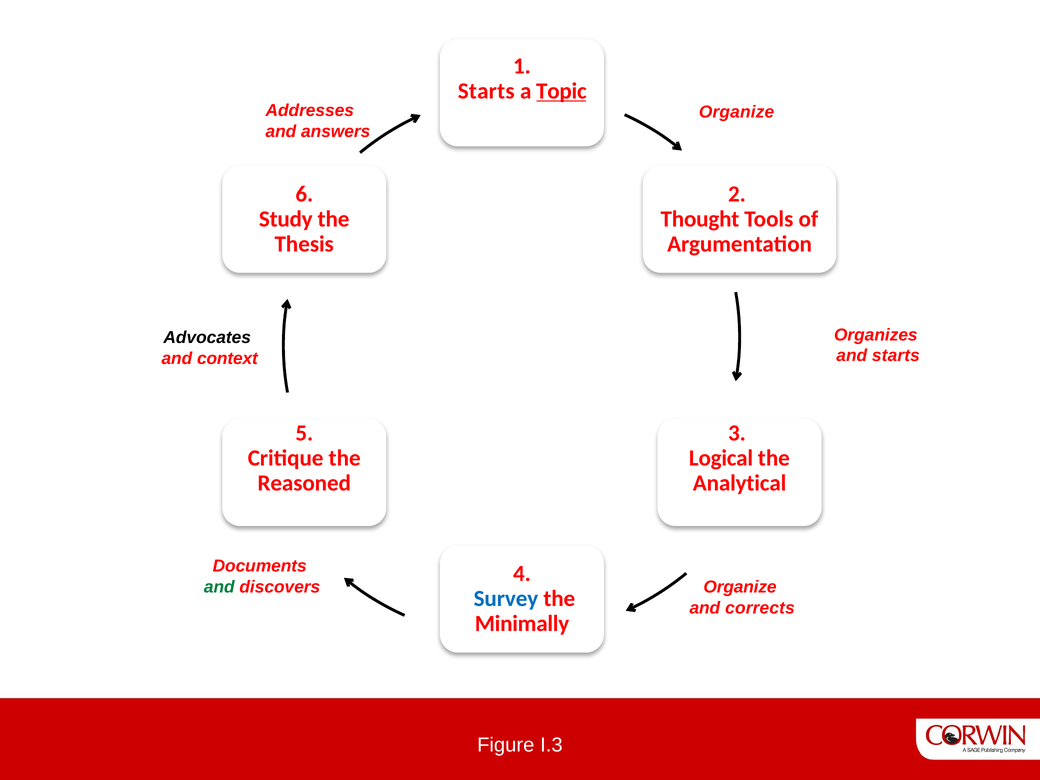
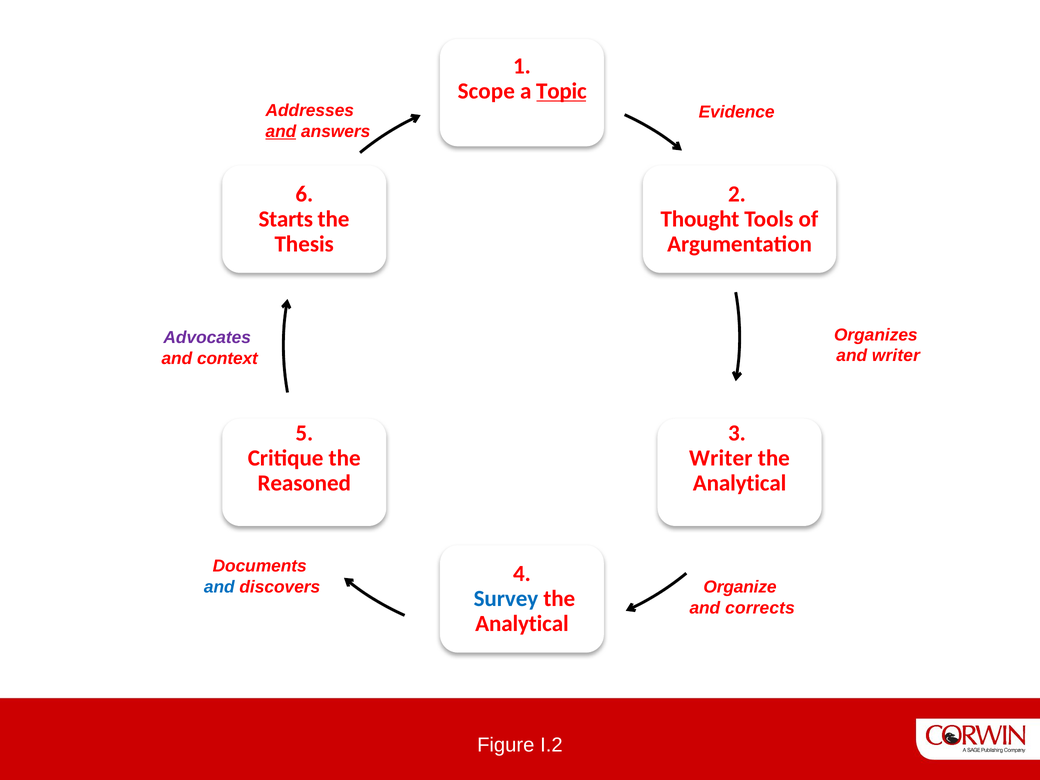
Starts: Starts -> Scope (486, 91)
Organize: Organize -> Evidence (737, 112)
and underline: none -> present (281, 131)
Study: Study -> Starts (286, 219)
Advocates colour: black -> purple (207, 337)
and starts: starts -> writer (896, 356)
Logical: Logical -> Writer (721, 458)
and colour: green -> blue (219, 587)
Minimally: Minimally -> Analytical (522, 624)
I.3: I.3 -> I.2 (551, 745)
